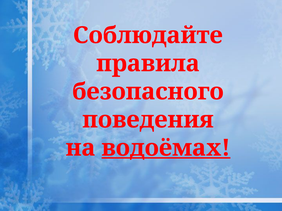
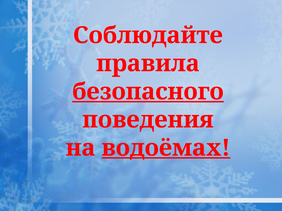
безопасного underline: none -> present (148, 92)
